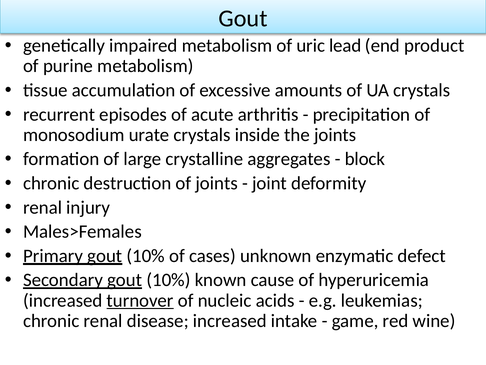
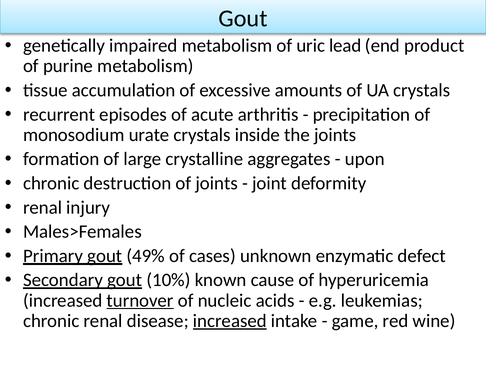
block: block -> upon (365, 159)
Primary gout 10%: 10% -> 49% (146, 255)
increased underline: none -> present (230, 320)
